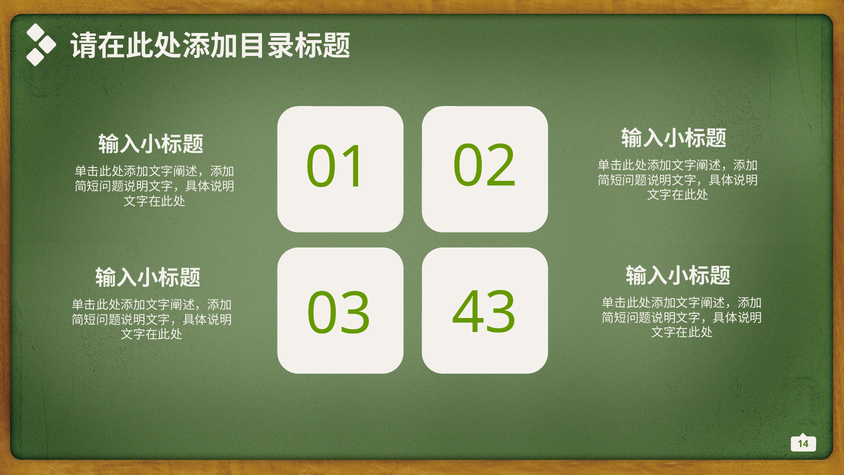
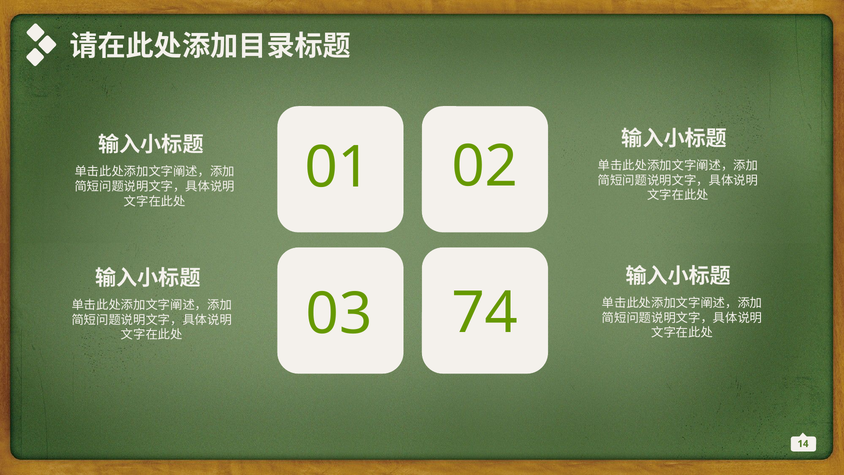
43: 43 -> 74 (485, 313)
